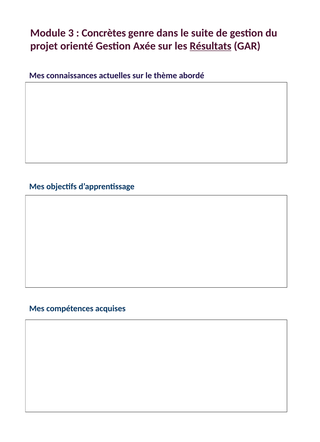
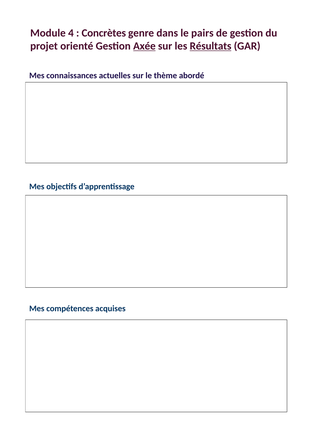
3: 3 -> 4 (71, 33)
suite: suite -> pairs (202, 33)
Axée underline: none -> present (144, 46)
